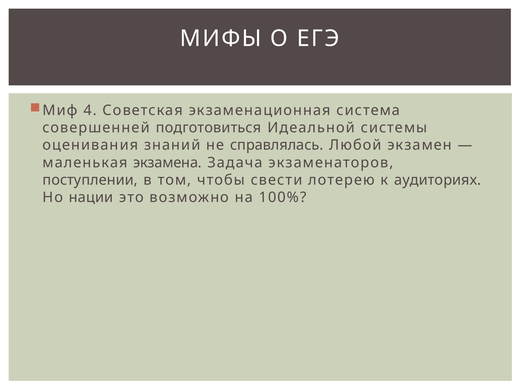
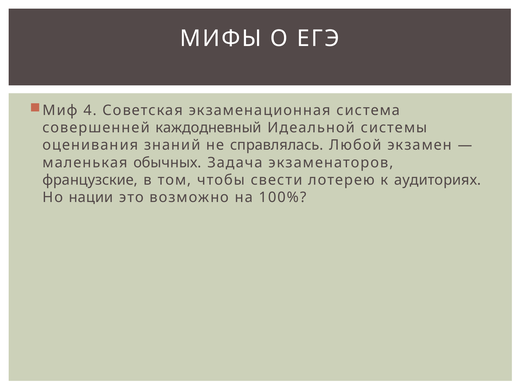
подготовиться: подготовиться -> каждодневный (209, 128)
экзамена: экзамена -> обычных (167, 162)
поступлении: поступлении -> французские (90, 180)
